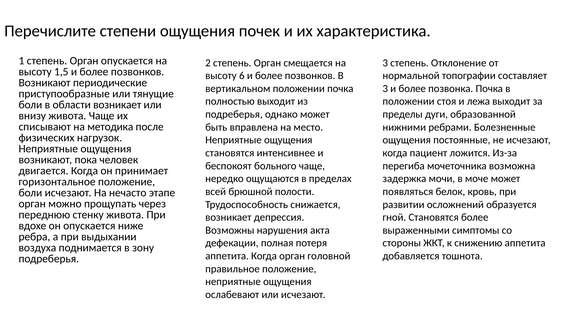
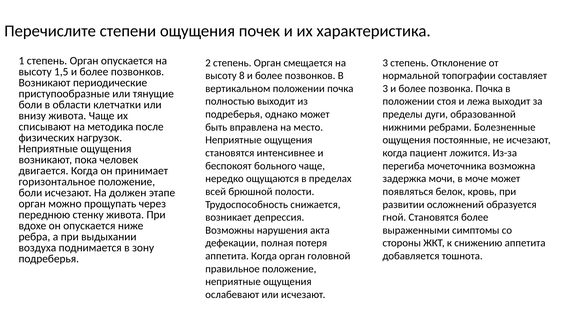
6: 6 -> 8 (242, 76)
области возникает: возникает -> клетчатки (117, 105)
нечасто: нечасто -> должен (128, 193)
